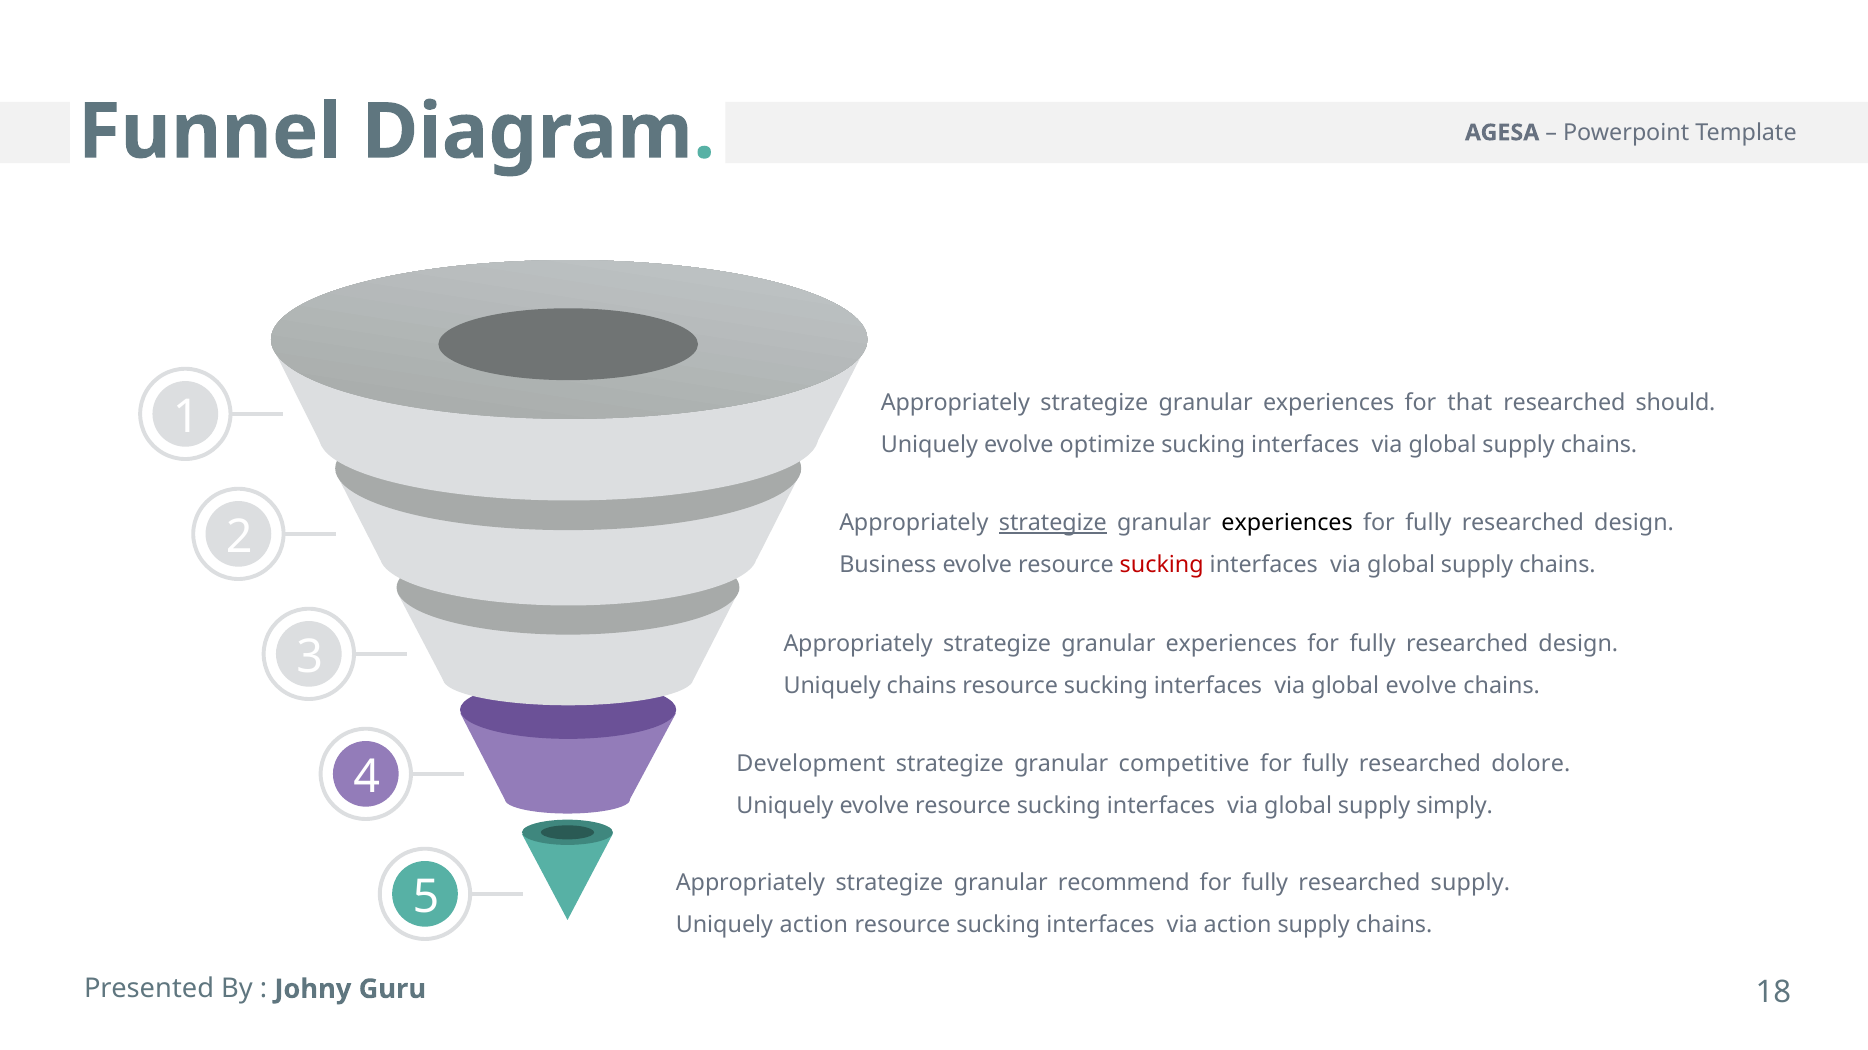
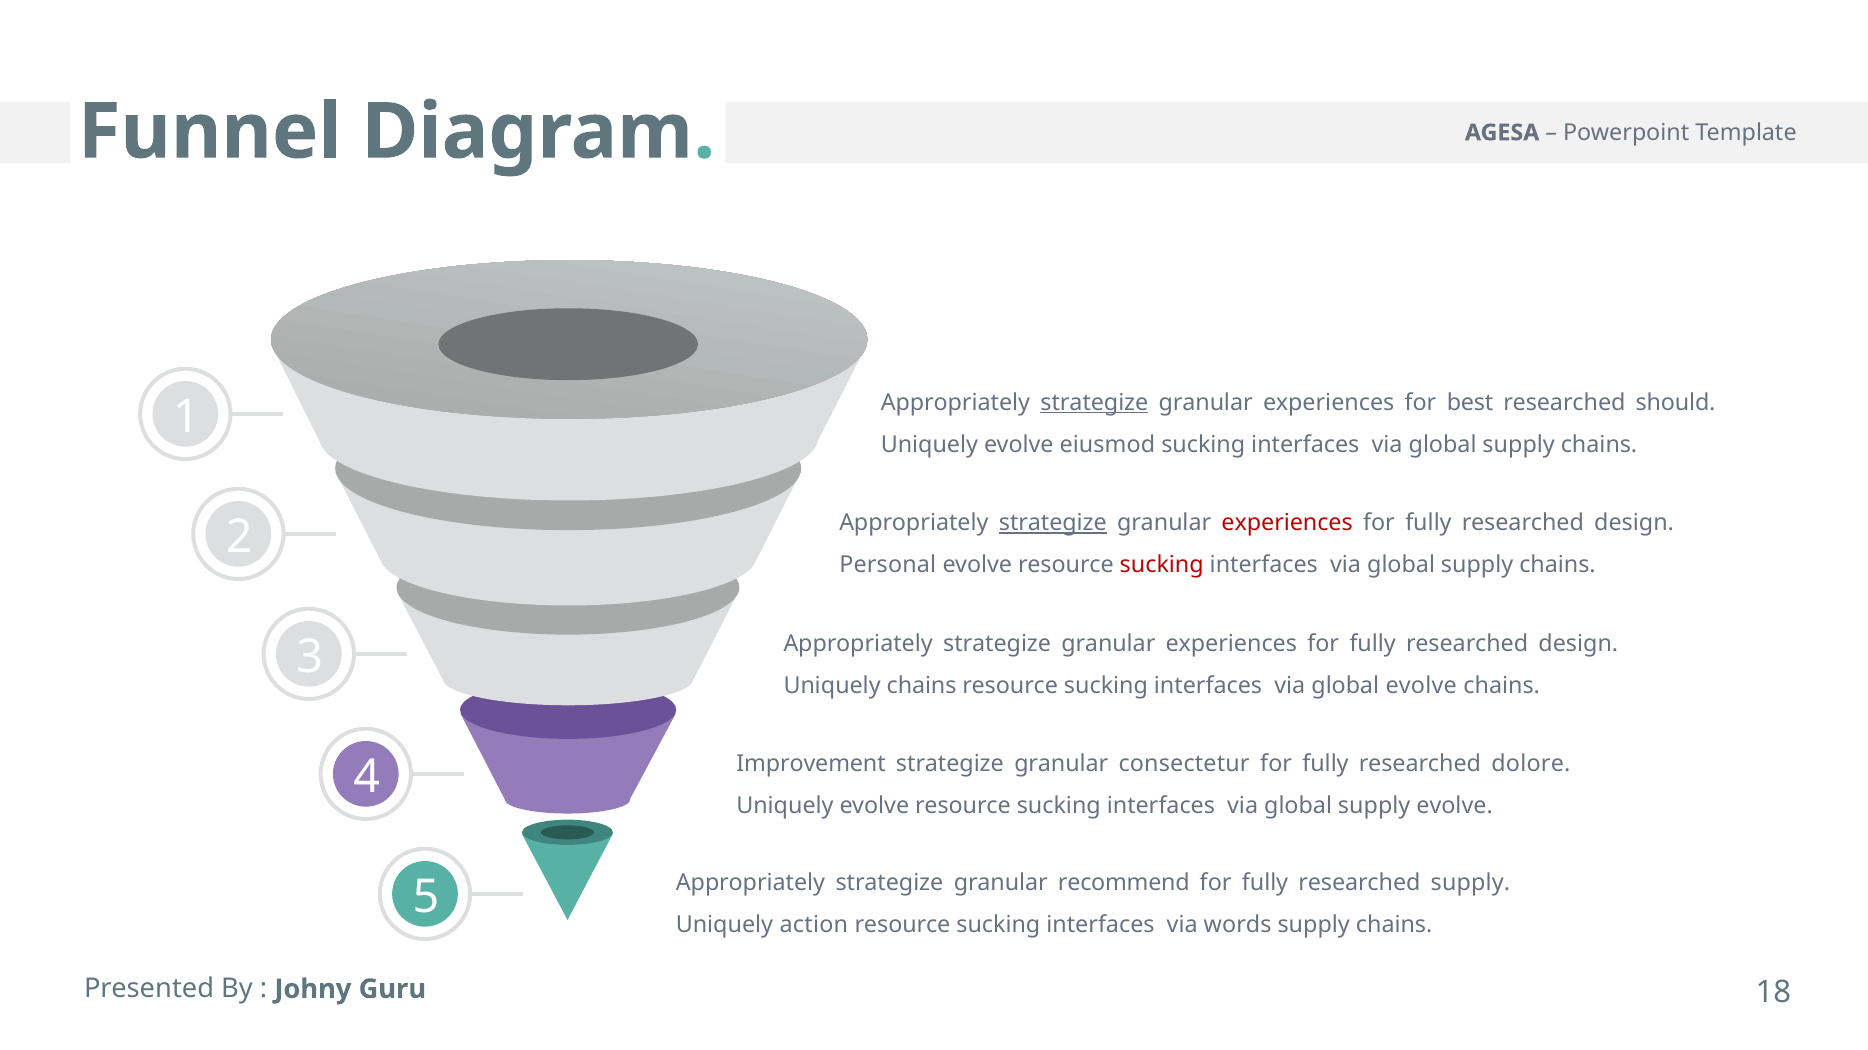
strategize underline: none -> present (1094, 403)
that: that -> best (1470, 403)
optimize: optimize -> eiusmod (1107, 445)
experiences colour: black -> red (1287, 523)
Business: Business -> Personal (888, 565)
Development: Development -> Improvement (811, 764)
competitive: competitive -> consectetur (1184, 764)
supply simply: simply -> evolve (1455, 806)
via action: action -> words (1238, 926)
